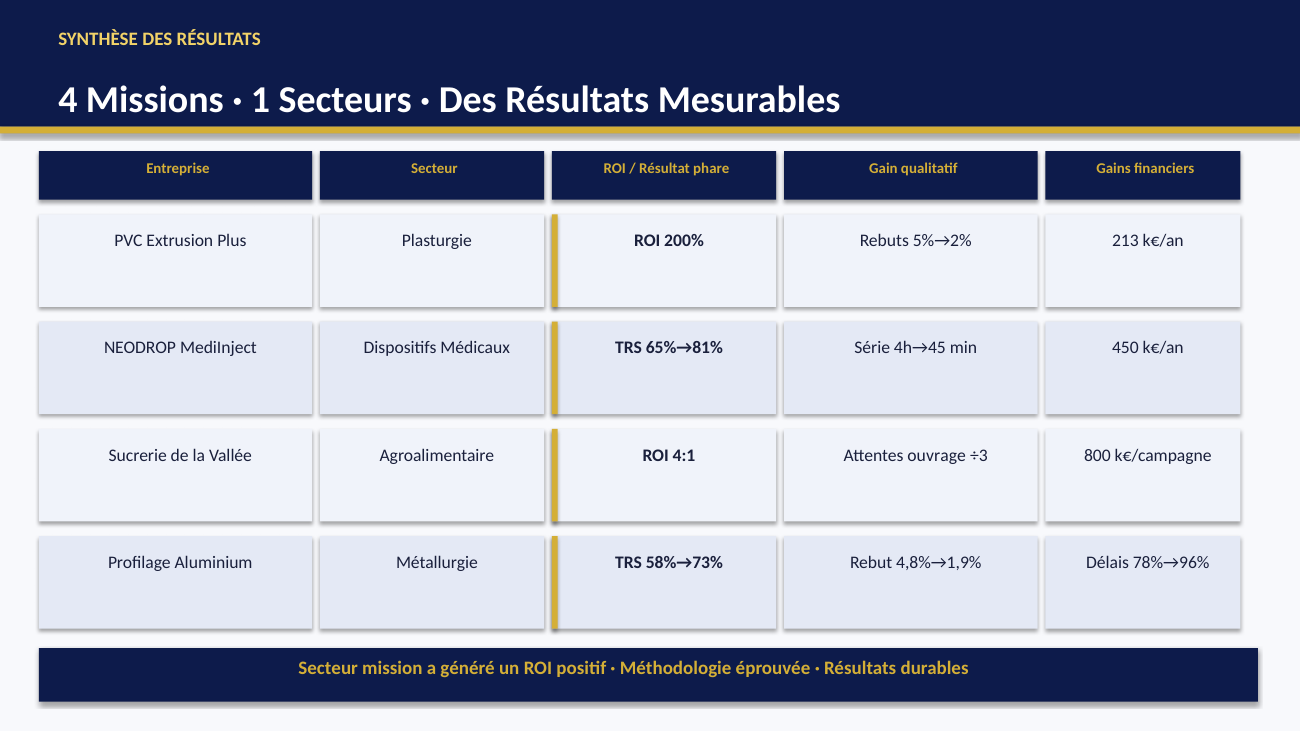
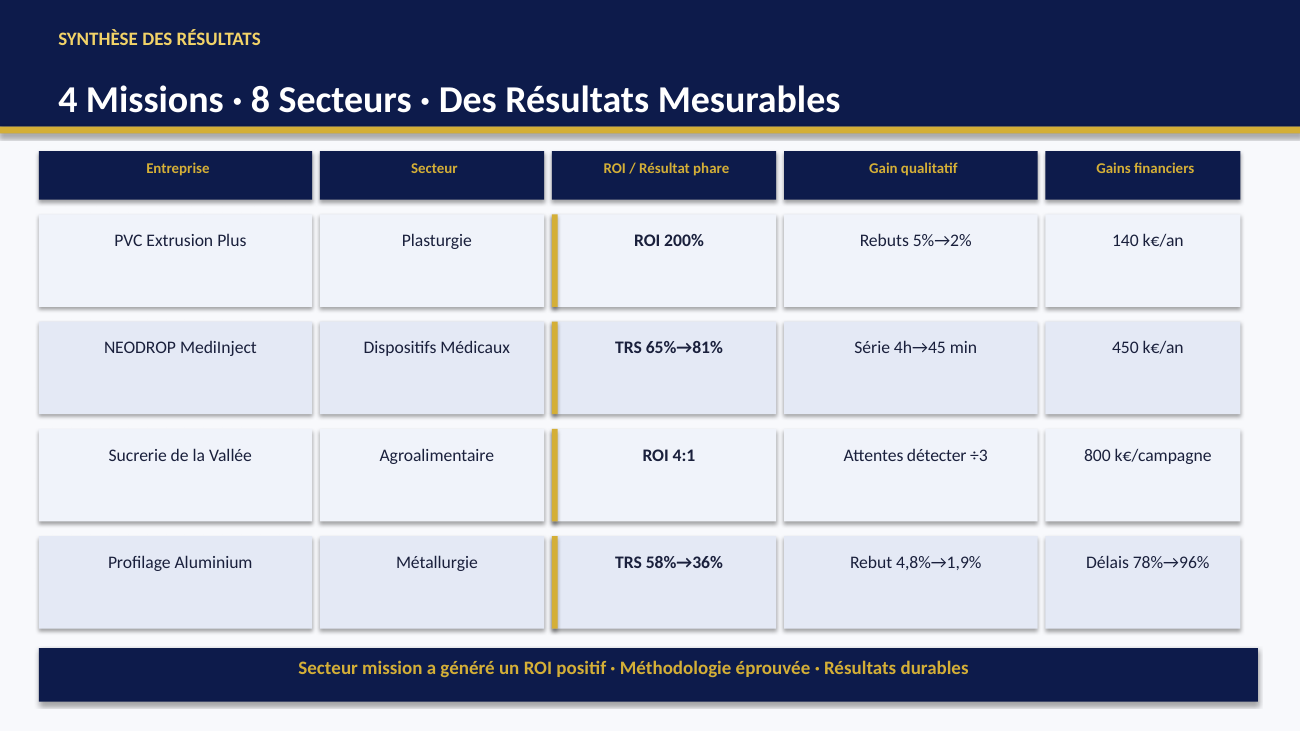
1: 1 -> 8 (261, 100)
213: 213 -> 140 (1125, 241)
ouvrage: ouvrage -> détecter (937, 455)
58%→73%: 58%→73% -> 58%→36% (684, 563)
